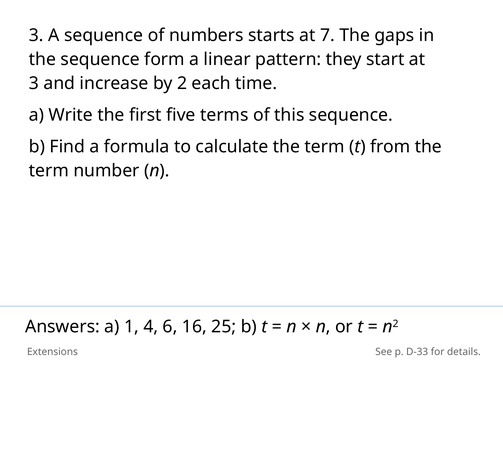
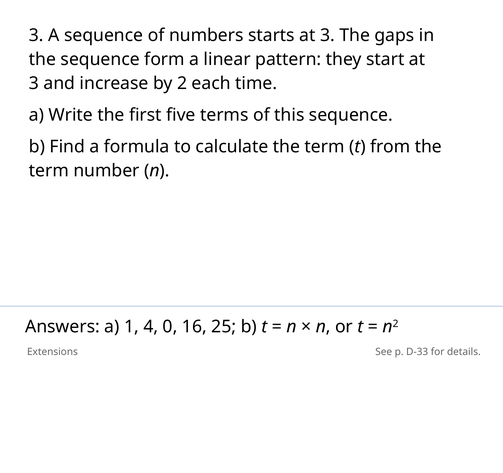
starts at 7: 7 -> 3 (327, 35)
6: 6 -> 0 (170, 326)
